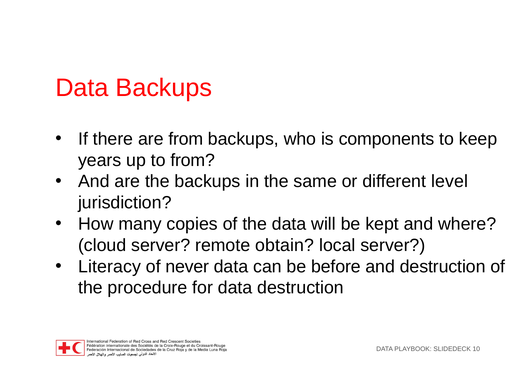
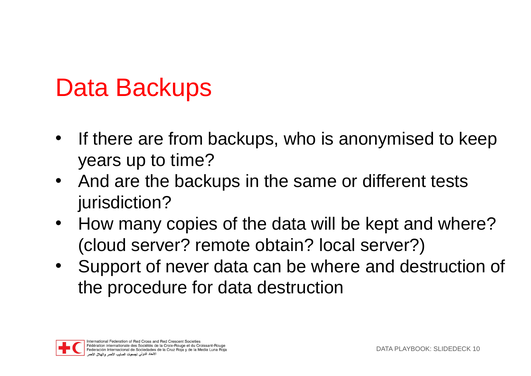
components: components -> anonymised (386, 139)
to from: from -> time (193, 160)
level: level -> tests (450, 181)
Literacy: Literacy -> Support (110, 266)
be before: before -> where (336, 266)
